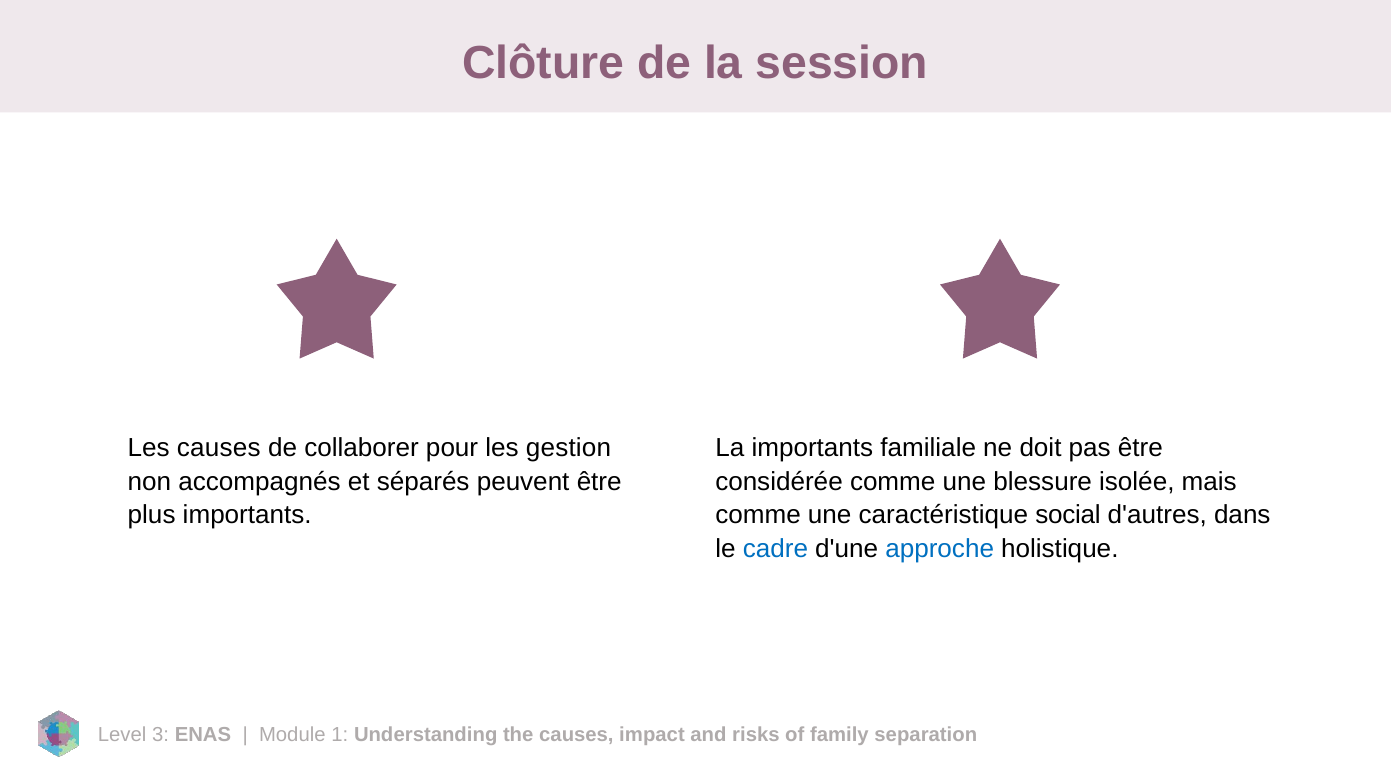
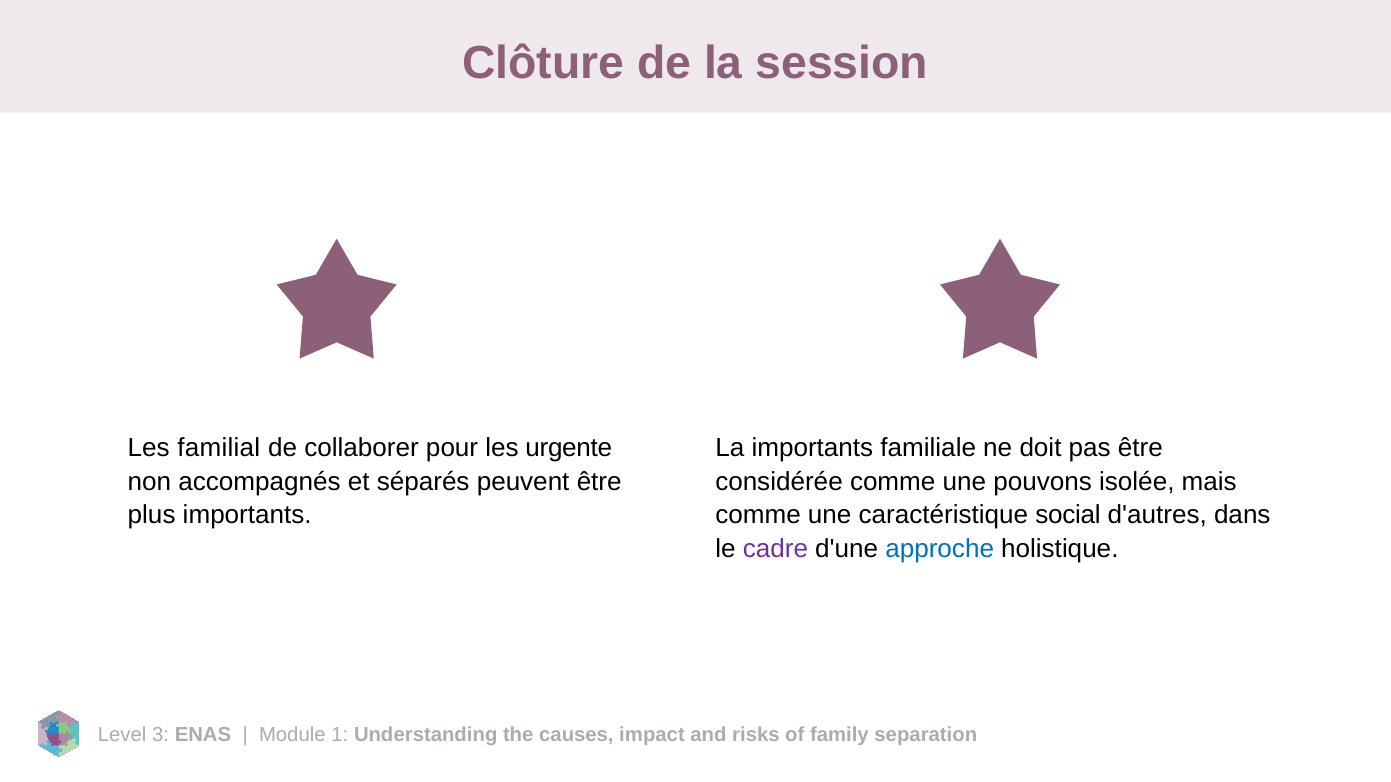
Les causes: causes -> familial (219, 448)
gestion: gestion -> urgente (569, 448)
blessure: blessure -> pouvons (1043, 482)
cadre colour: blue -> purple (775, 549)
